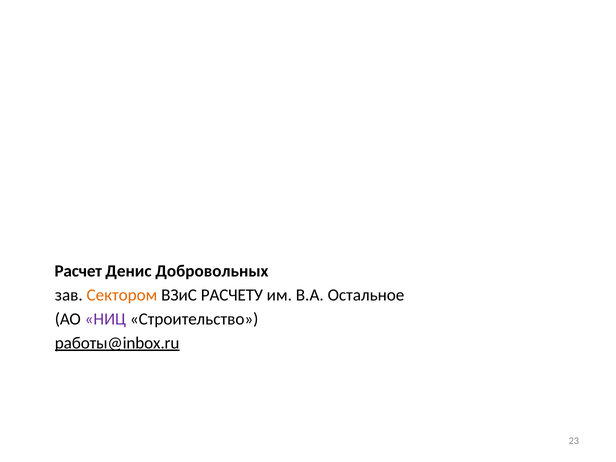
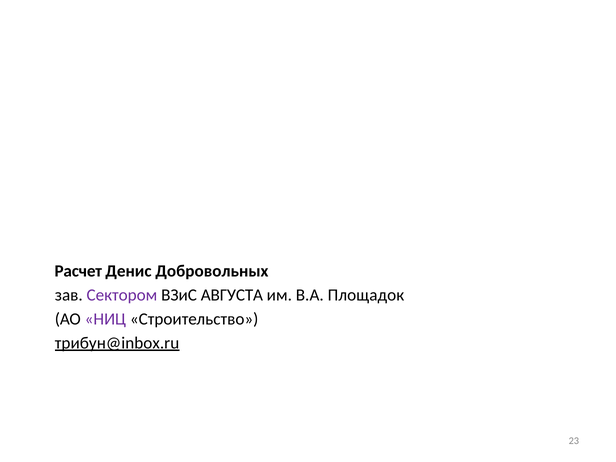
Сектором colour: orange -> purple (122, 295)
РАСЧЕТУ: РАСЧЕТУ -> АВГУСТА (232, 295)
Остальное: Остальное -> Площадок (366, 295)
работы@inbox.ru: работы@inbox.ru -> трибун@inbox.ru (117, 343)
